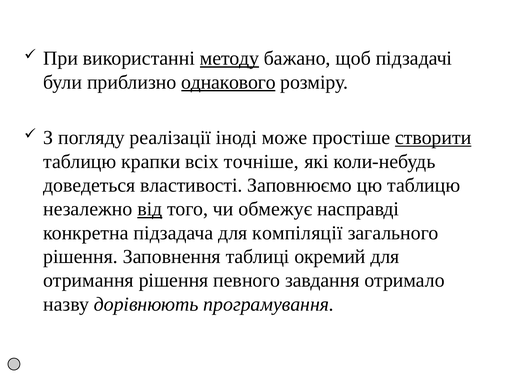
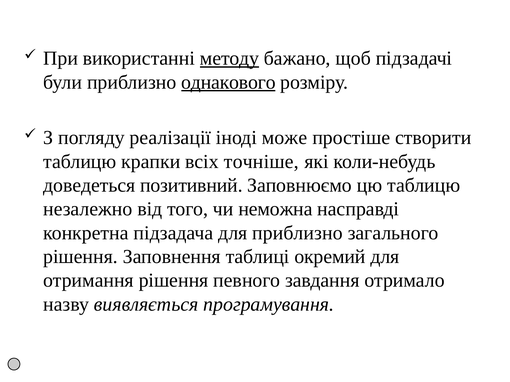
створити underline: present -> none (433, 138)
властивості: властивості -> позитивний (191, 186)
від underline: present -> none (150, 209)
обмежує: обмежує -> неможна (275, 209)
для компіляції: компіляції -> приблизно (297, 233)
дорівнюють: дорівнюють -> виявляється (146, 305)
